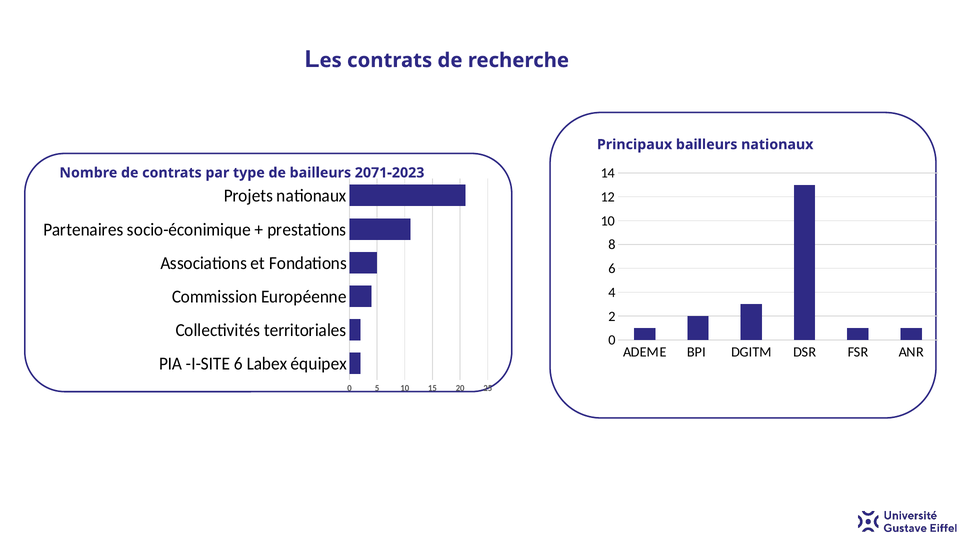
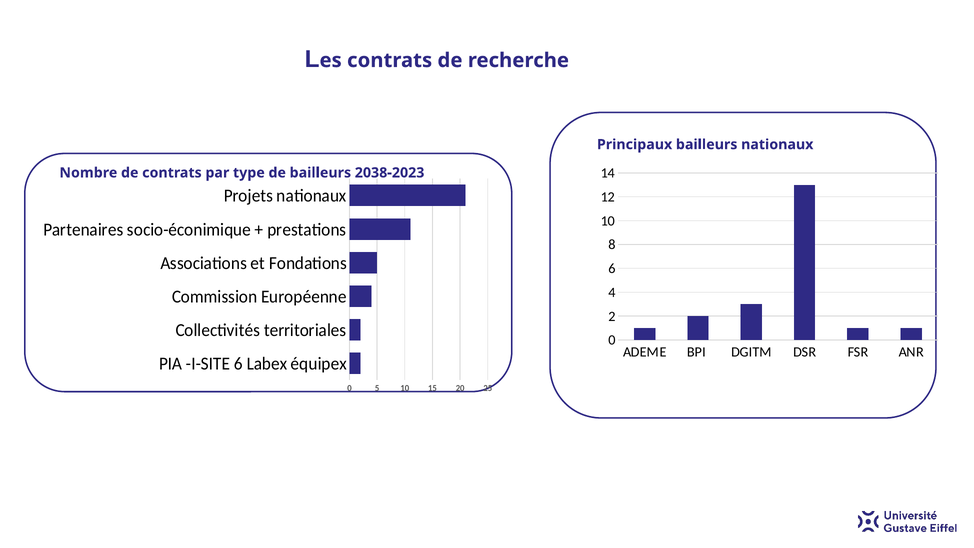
2071-2023: 2071-2023 -> 2038-2023 (390, 173)
